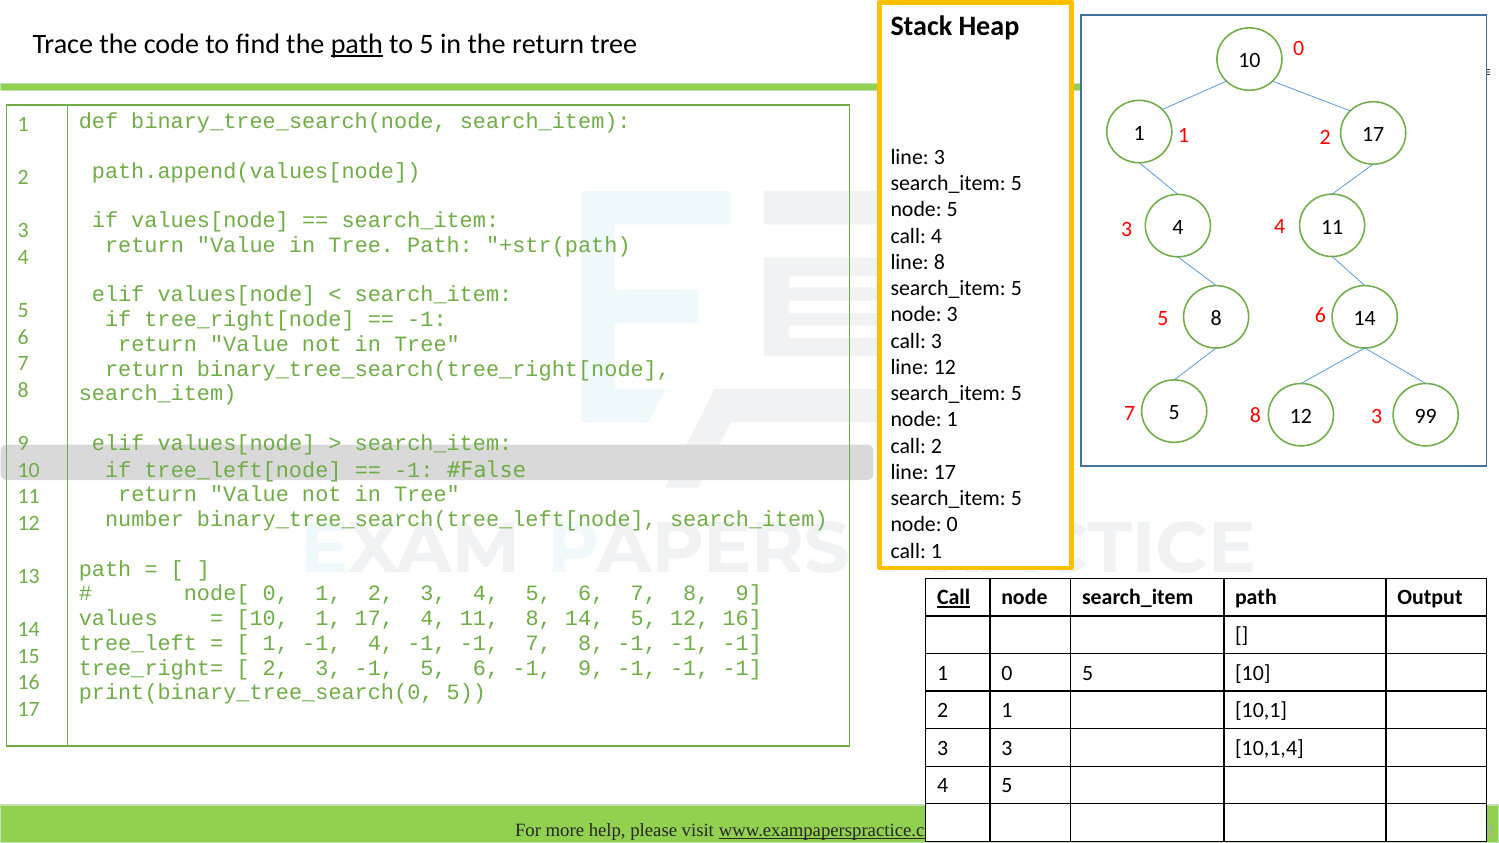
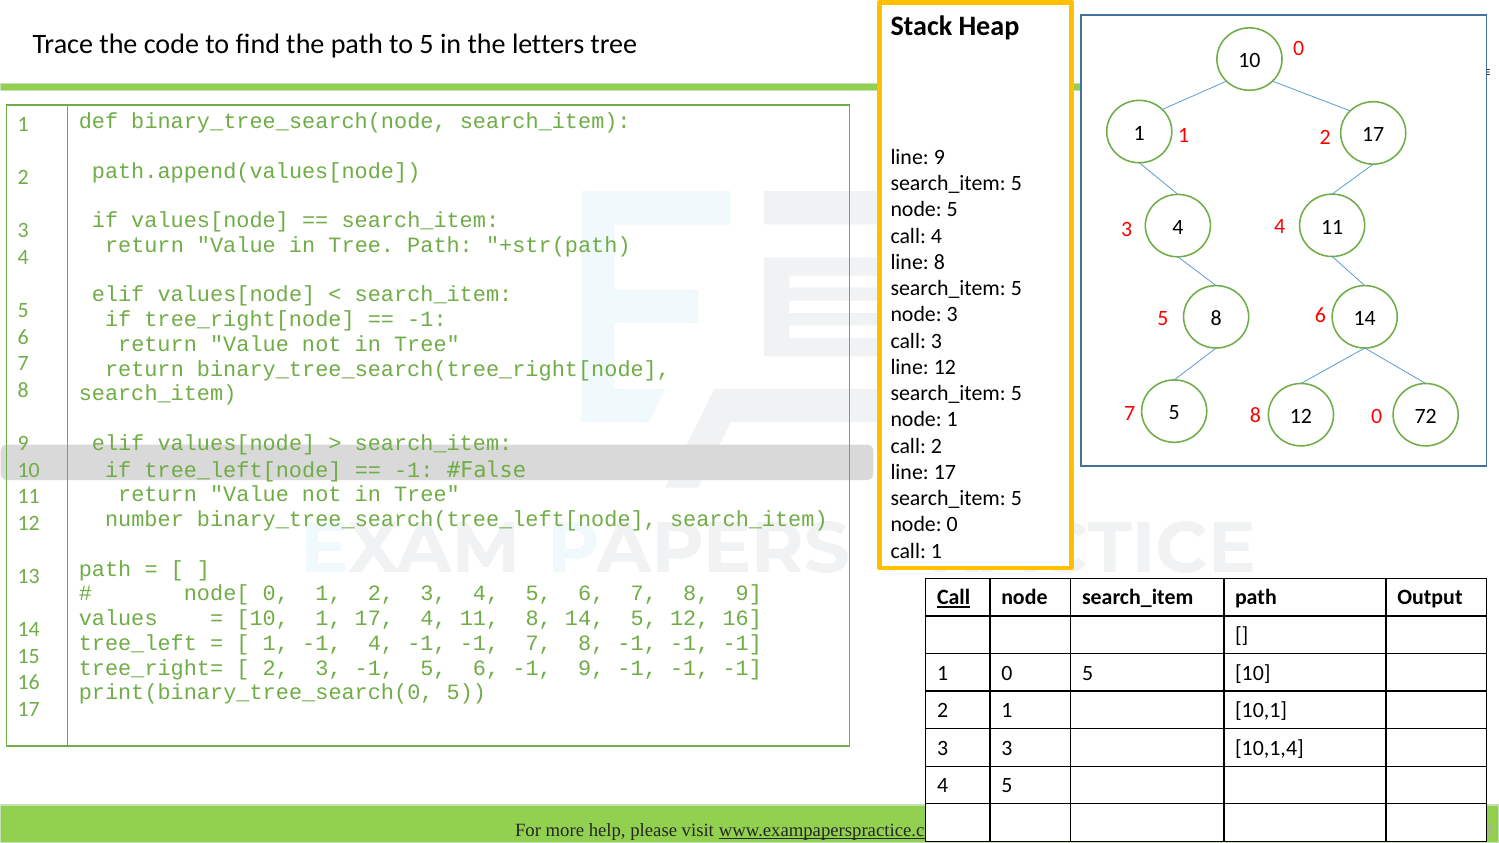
path underline: present -> none (357, 44)
the return: return -> letters (548, 44)
line 3: 3 -> 9 (939, 157)
99: 99 -> 72 (1426, 416)
8 3: 3 -> 0 (1377, 416)
